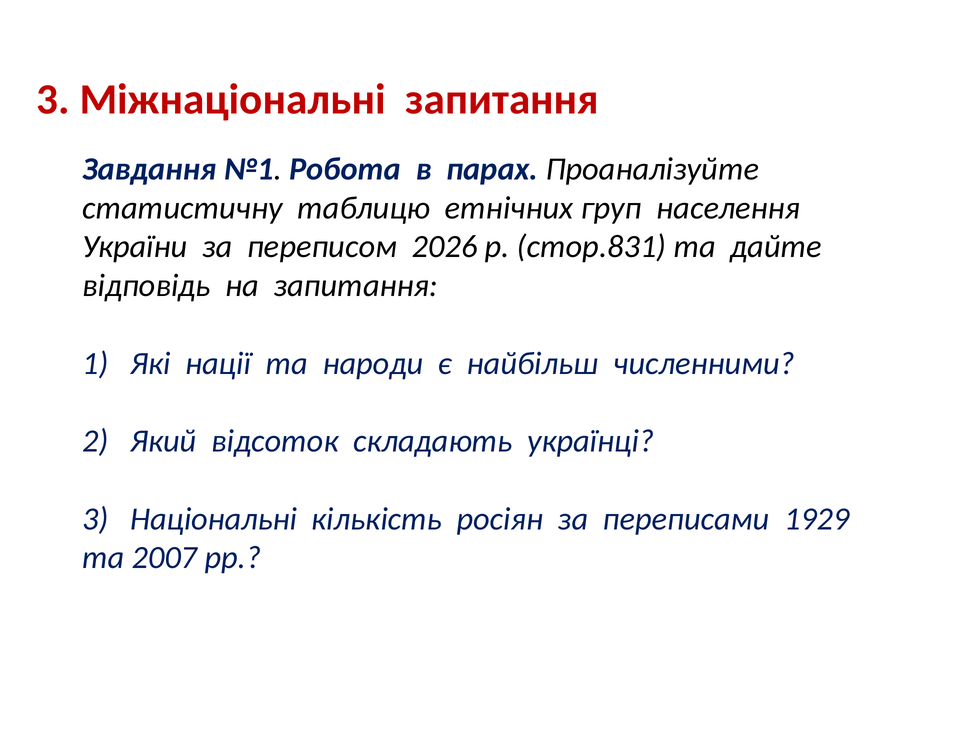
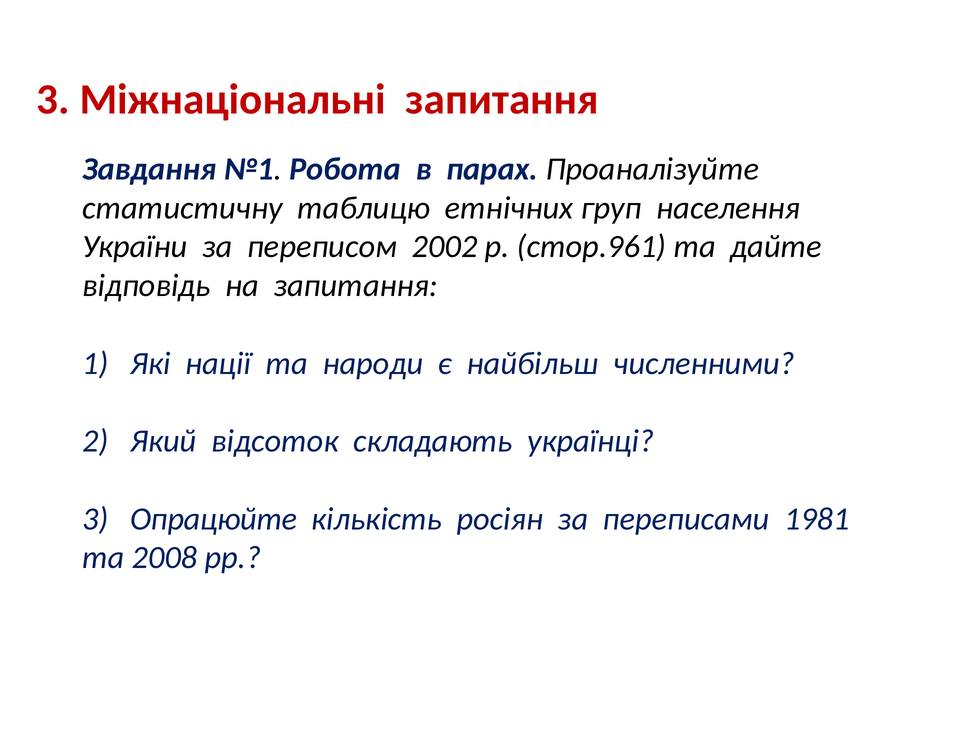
2026: 2026 -> 2002 (445, 247)
стор.831: стор.831 -> стор.961 (592, 247)
Національні: Національні -> Опрацюйте (214, 519)
1929: 1929 -> 1981 (817, 519)
2007: 2007 -> 2008 (165, 558)
